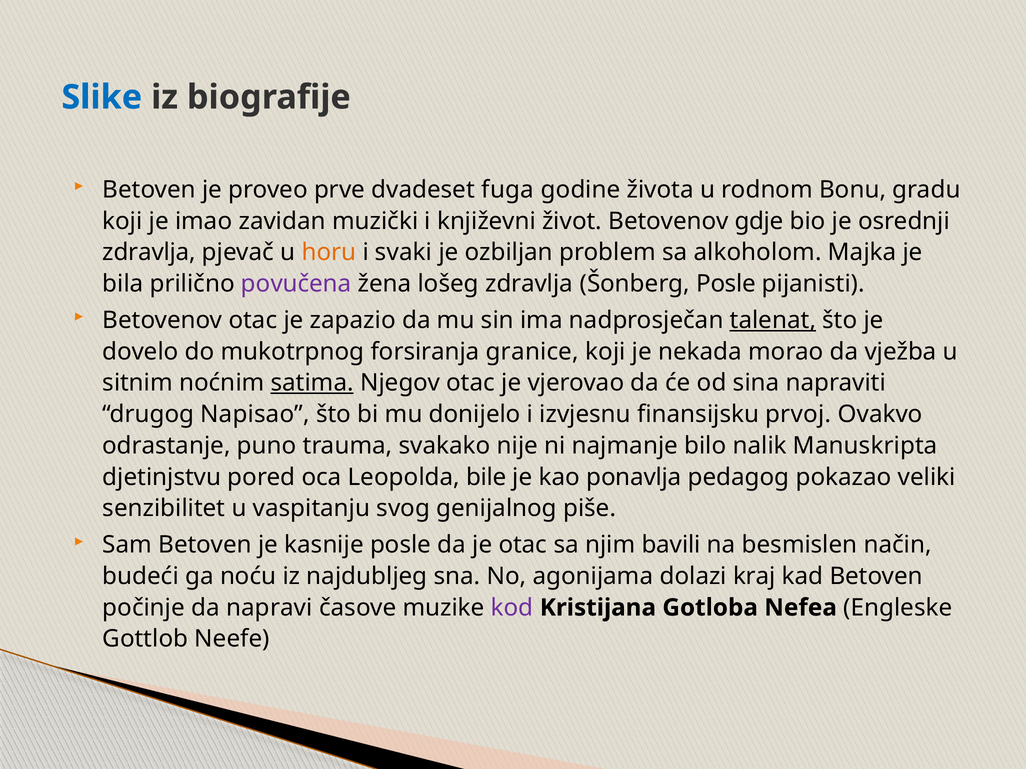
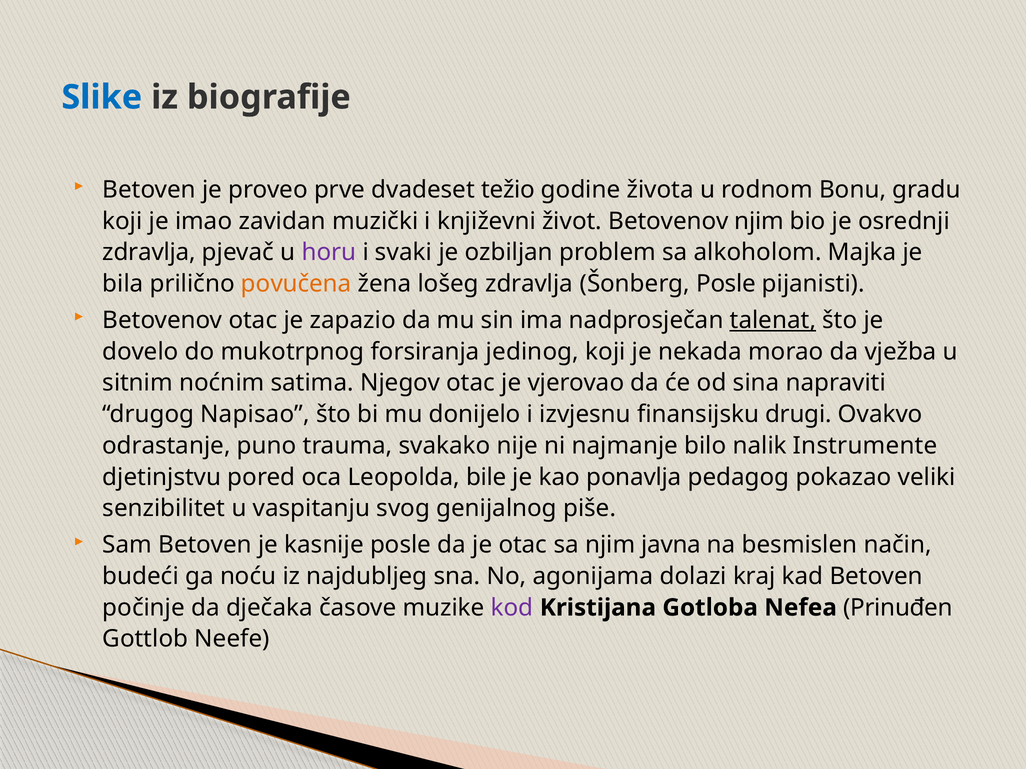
fuga: fuga -> težio (508, 190)
Betovenov gdje: gdje -> njim (759, 221)
horu colour: orange -> purple (329, 253)
povučena colour: purple -> orange (296, 284)
granice: granice -> jedinog (532, 352)
satima underline: present -> none (312, 383)
prvoj: prvoj -> drugi (798, 415)
Manuskripta: Manuskripta -> Instrumente (865, 446)
bavili: bavili -> javna (671, 545)
napravi: napravi -> dječaka (269, 608)
Engleske: Engleske -> Prinuđen (898, 608)
